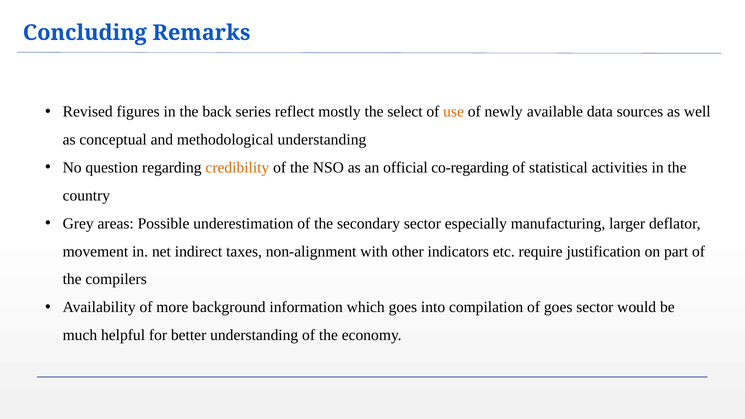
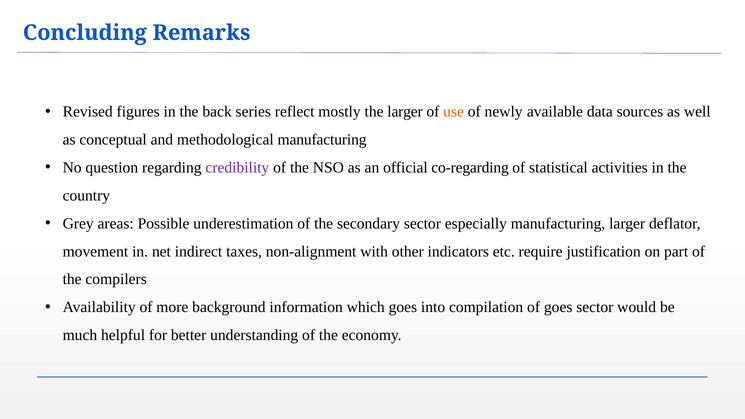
the select: select -> larger (405, 112)
methodological understanding: understanding -> manufacturing (322, 140)
credibility colour: orange -> purple (237, 168)
